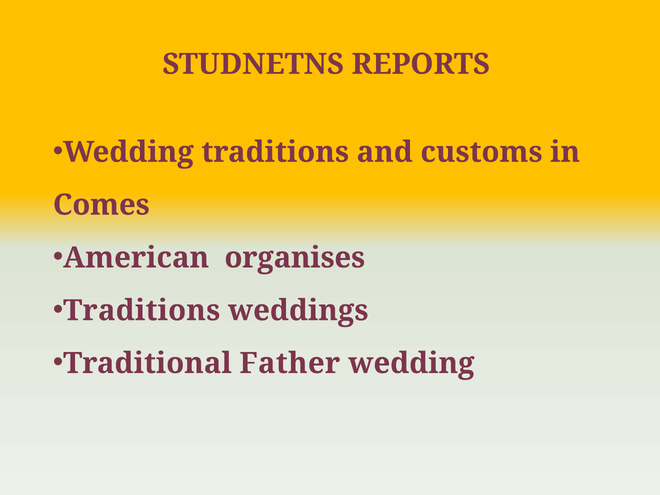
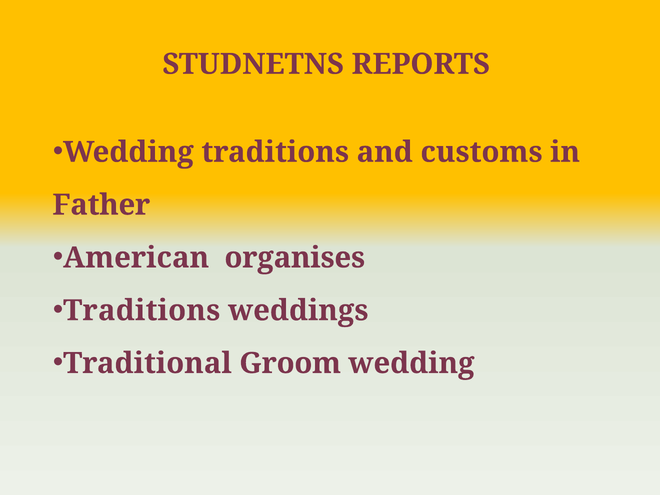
Comes: Comes -> Father (101, 205)
Father: Father -> Groom (290, 363)
